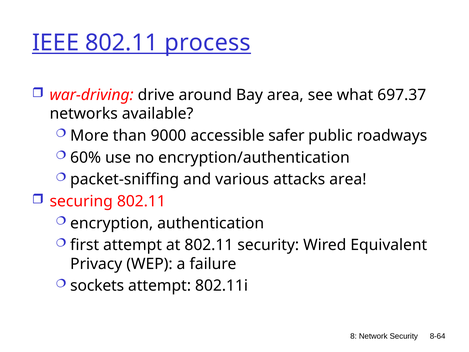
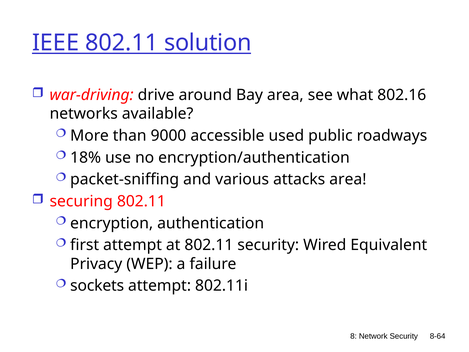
process: process -> solution (208, 43)
697.37: 697.37 -> 802.16 (402, 95)
safer: safer -> used (286, 136)
60%: 60% -> 18% (86, 157)
